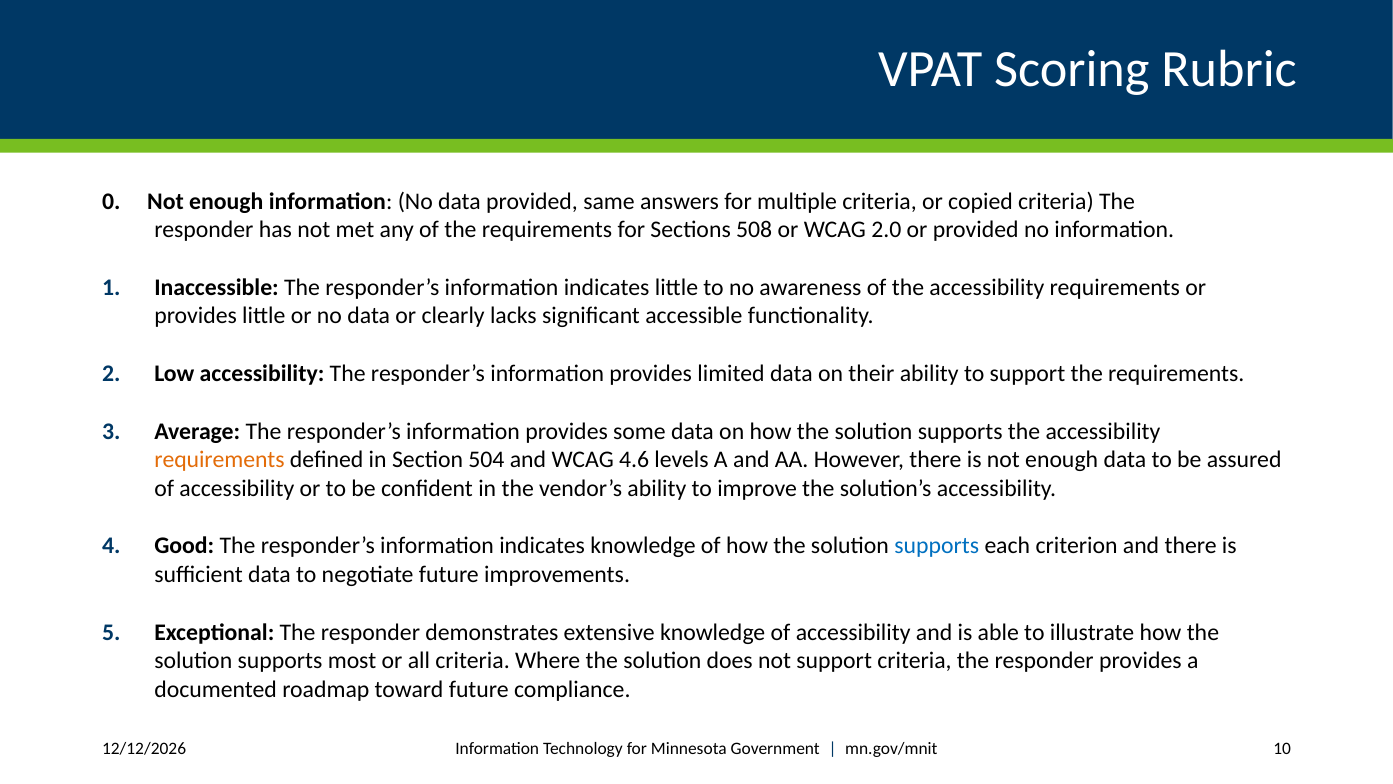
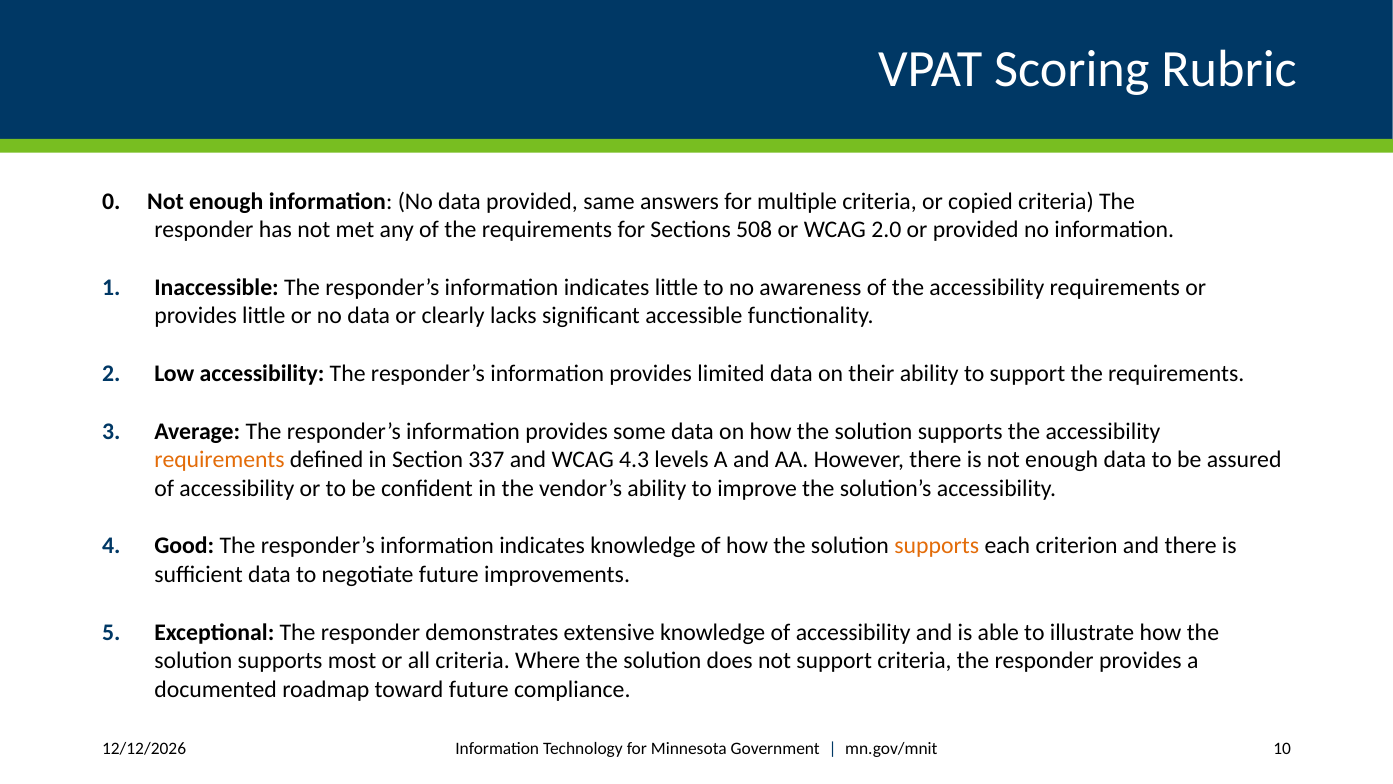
504: 504 -> 337 (486, 460)
4.6: 4.6 -> 4.3 (634, 460)
supports colour: blue -> orange (937, 546)
